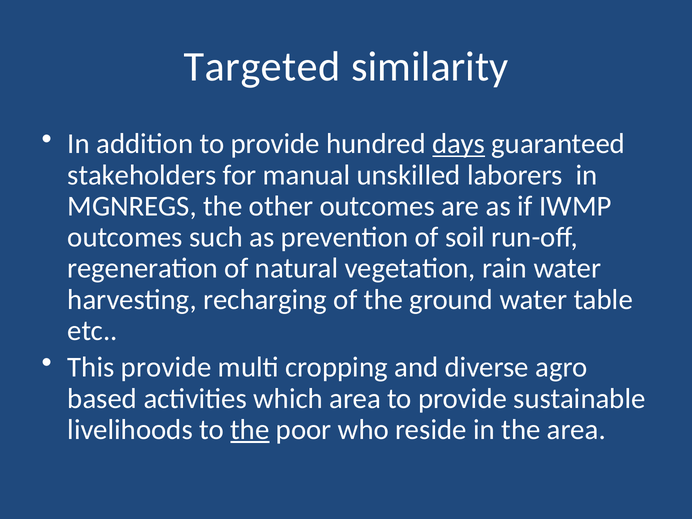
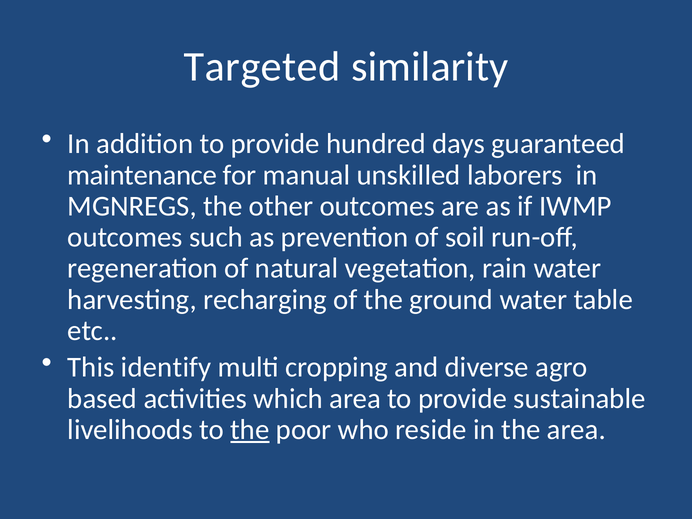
days underline: present -> none (459, 144)
stakeholders: stakeholders -> maintenance (142, 175)
This provide: provide -> identify (166, 367)
